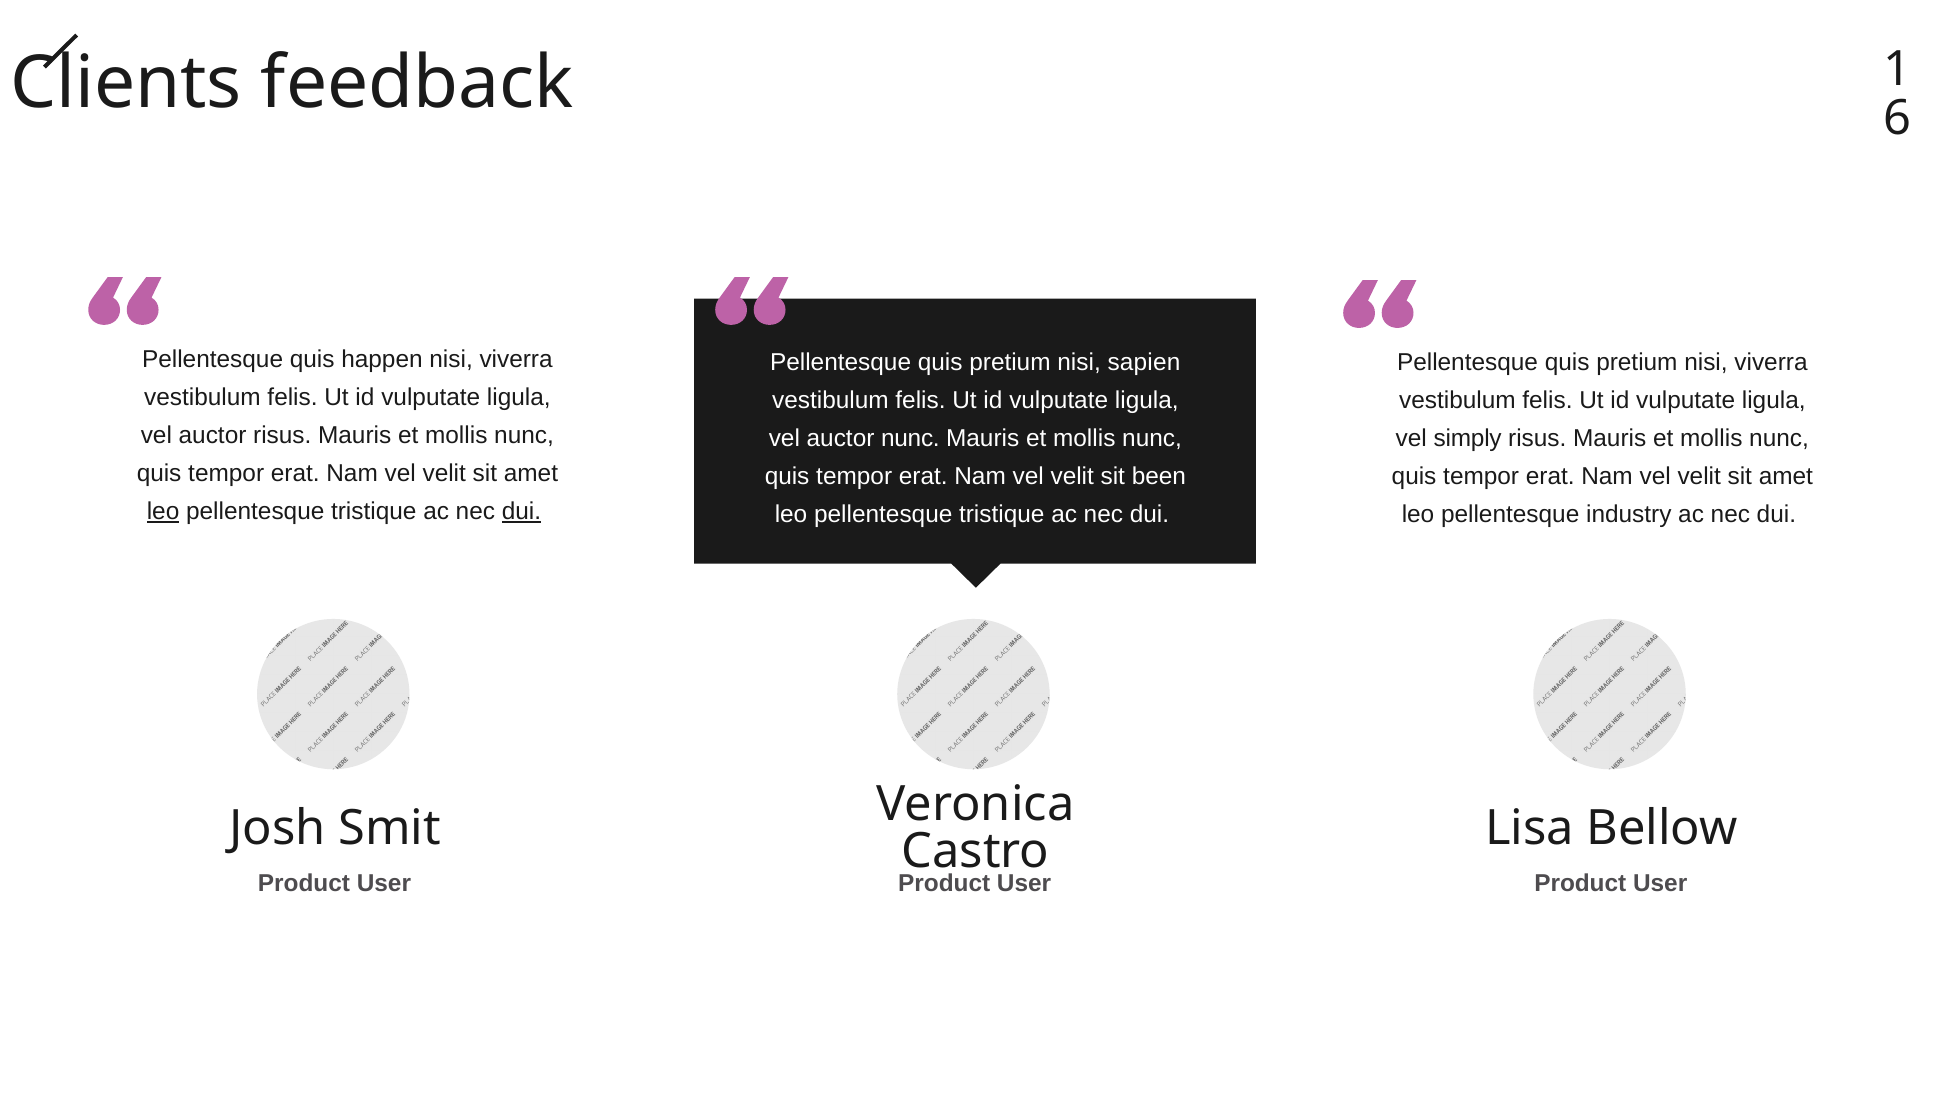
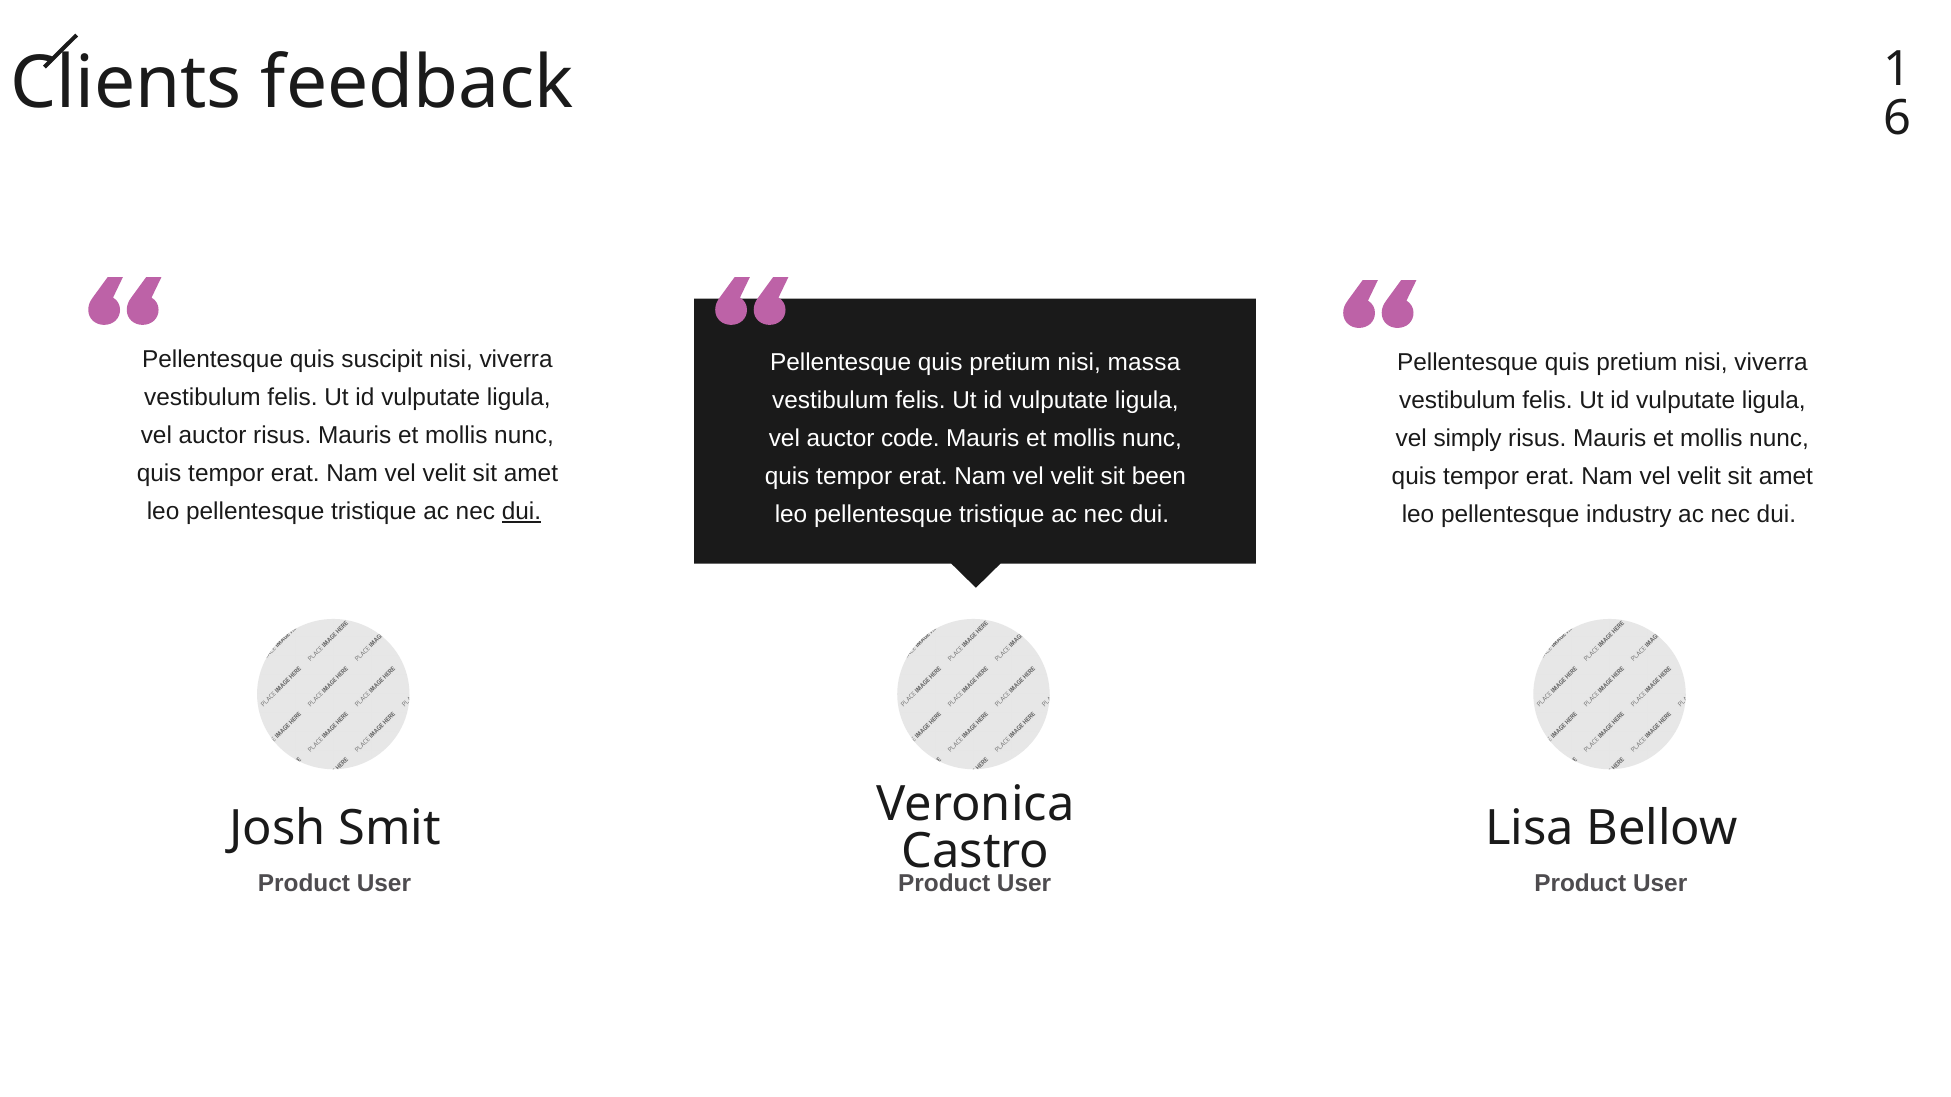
happen: happen -> suscipit (382, 359)
sapien: sapien -> massa (1144, 362)
auctor nunc: nunc -> code (910, 439)
leo underline: present -> none (163, 511)
